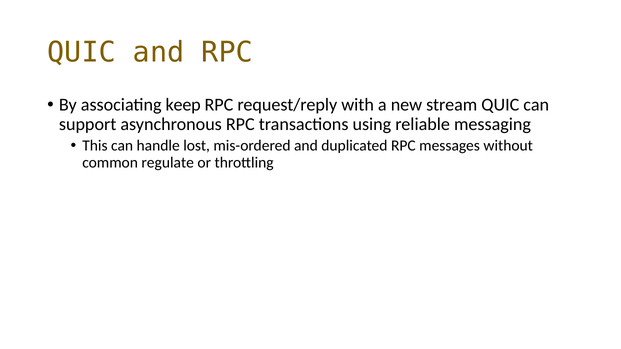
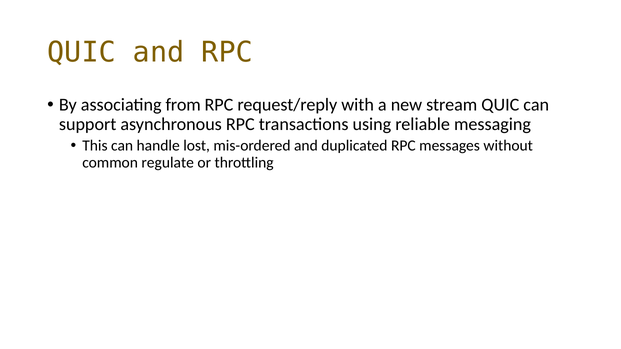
keep: keep -> from (183, 105)
